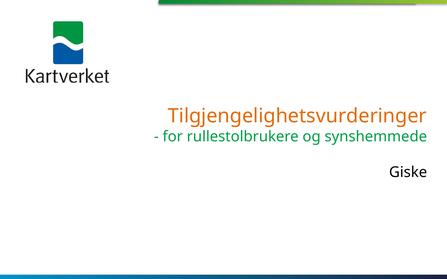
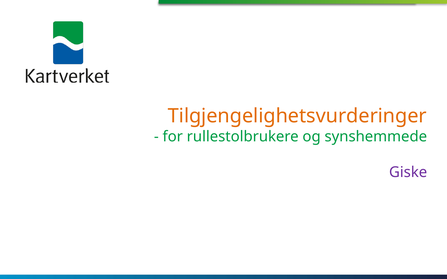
Giske colour: black -> purple (408, 172)
